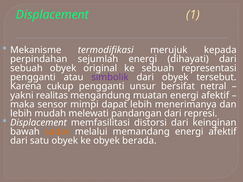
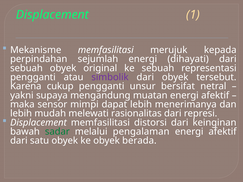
Mekanisme termodifikasi: termodifikasi -> memfasilitasi (106, 50)
realitas: realitas -> supaya (52, 95)
pandangan: pandangan -> rasionalitas (136, 114)
sadar colour: orange -> green (57, 132)
memandang: memandang -> pengalaman (141, 132)
